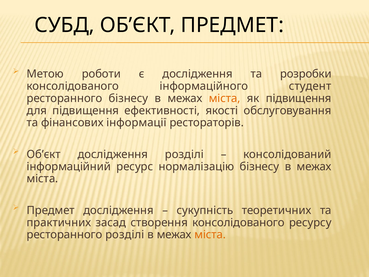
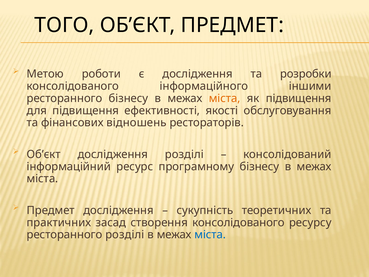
СУБД: СУБД -> ТОГО (64, 25)
студент: студент -> іншими (310, 86)
інформації: інформації -> відношень (136, 123)
нормалізацію: нормалізацію -> програмному (196, 166)
міста colour: orange -> blue (210, 235)
